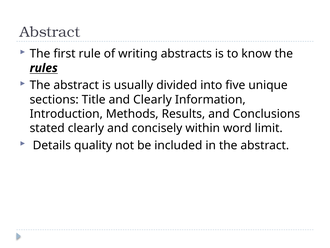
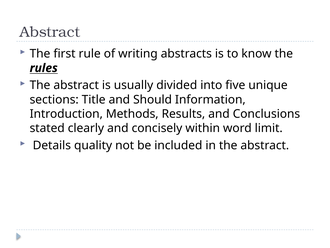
and Clearly: Clearly -> Should (153, 99)
